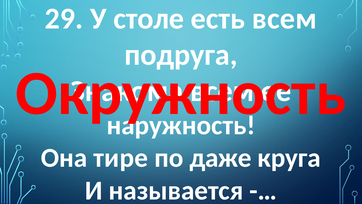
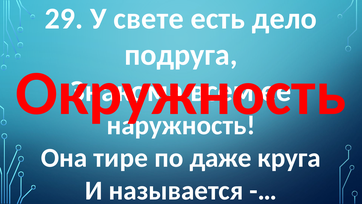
столе: столе -> свете (149, 19)
есть всем: всем -> дело (284, 19)
